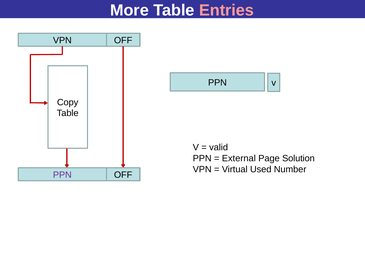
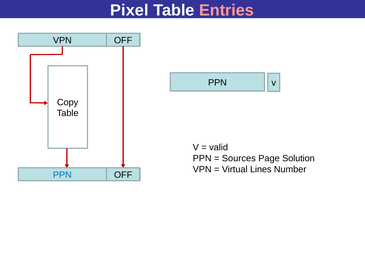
More: More -> Pixel (129, 10)
External: External -> Sources (239, 159)
Used: Used -> Lines (261, 170)
PPN colour: purple -> blue (62, 175)
